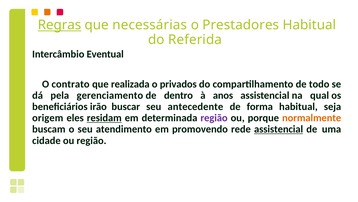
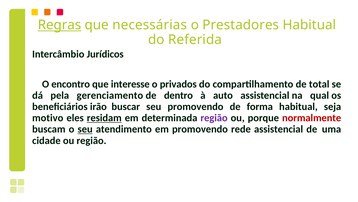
Eventual: Eventual -> Jurídicos (105, 54)
contrato: contrato -> encontro (71, 84)
realizada: realizada -> interesse (130, 84)
todo: todo -> total (319, 84)
anos: anos -> auto (223, 95)
seu antecedente: antecedente -> promovendo (195, 106)
origem: origem -> motivo (48, 118)
normalmente colour: orange -> red (312, 118)
seu underline: none -> present (85, 129)
assistencial underline: present -> none (279, 129)
